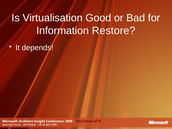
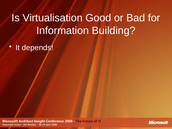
Restore: Restore -> Building (114, 31)
